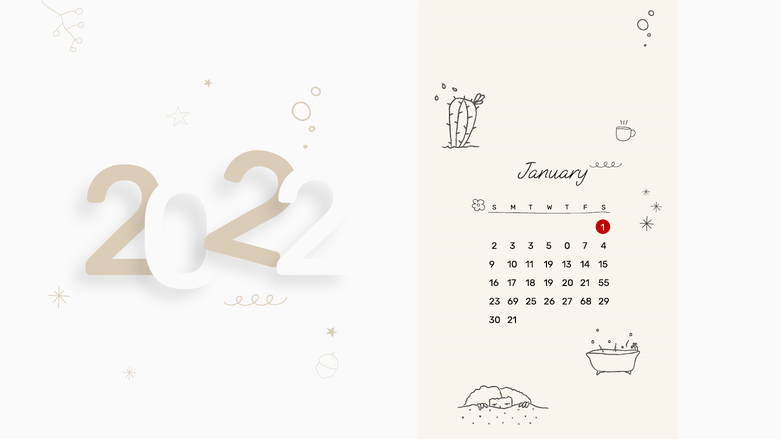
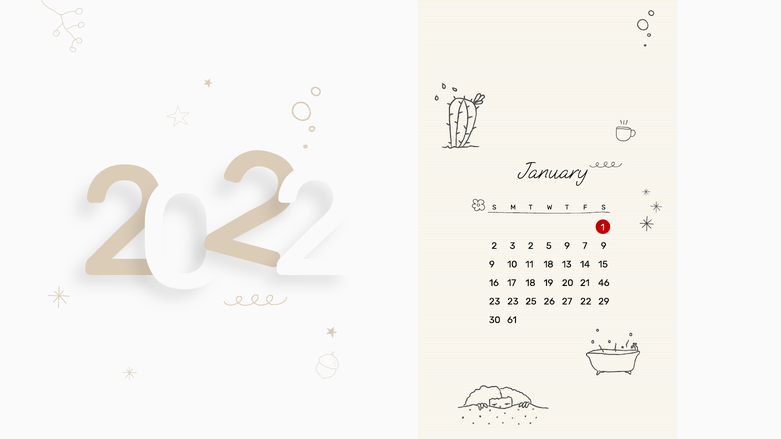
3 3: 3 -> 2 (531, 246)
5 0: 0 -> 9 (567, 246)
7 4: 4 -> 9 (604, 246)
11 19: 19 -> 18 (548, 264)
55: 55 -> 46 (604, 283)
23 69: 69 -> 23 (513, 302)
68: 68 -> 22 (586, 302)
30 21: 21 -> 61 (512, 320)
